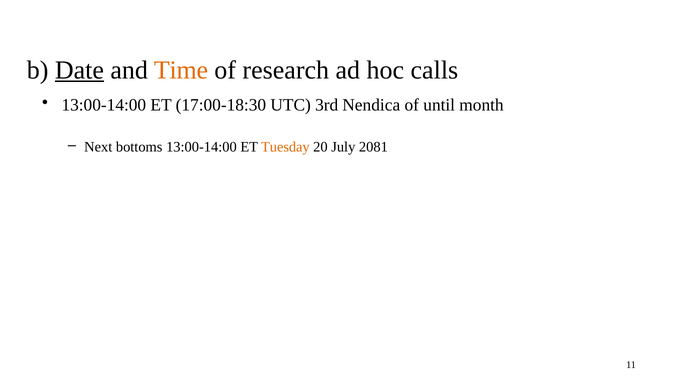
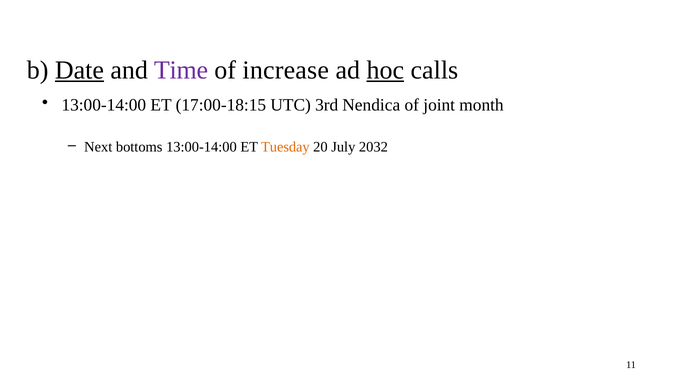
Time colour: orange -> purple (181, 70)
research: research -> increase (286, 70)
hoc underline: none -> present (385, 70)
17:00-18:30: 17:00-18:30 -> 17:00-18:15 (221, 105)
until: until -> joint (439, 105)
2081: 2081 -> 2032 (373, 147)
